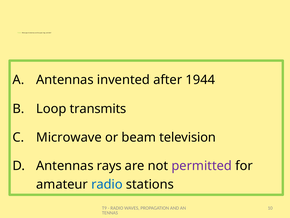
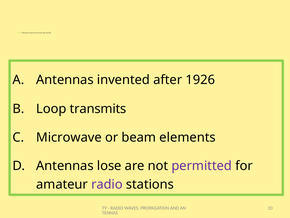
1944: 1944 -> 1926 (200, 80)
television: television -> elements (188, 137)
rays: rays -> lose (109, 166)
radio colour: blue -> purple (107, 184)
